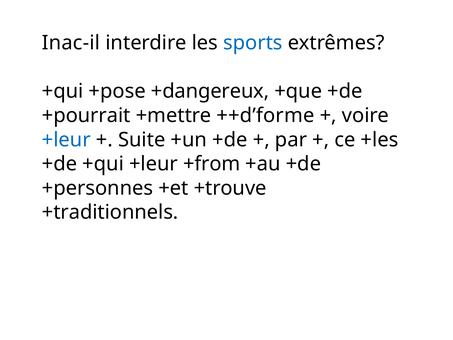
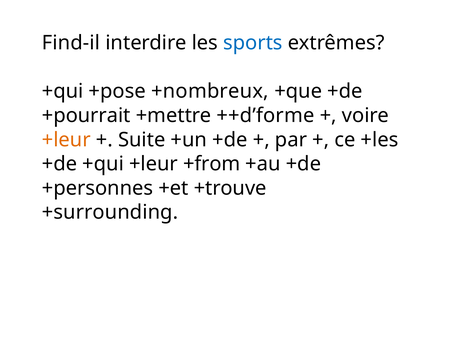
Inac-il: Inac-il -> Find-il (71, 43)
+dangereux: +dangereux -> +nombreux (210, 91)
+leur colour: blue -> orange (66, 140)
+traditionnels: +traditionnels -> +surrounding (110, 212)
